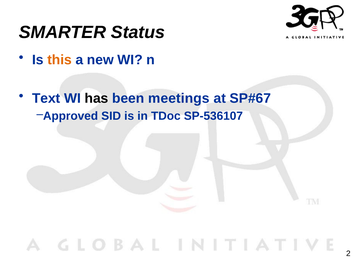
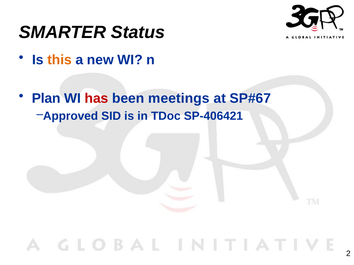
Text: Text -> Plan (46, 99)
has colour: black -> red (97, 99)
SP-536107: SP-536107 -> SP-406421 (213, 116)
